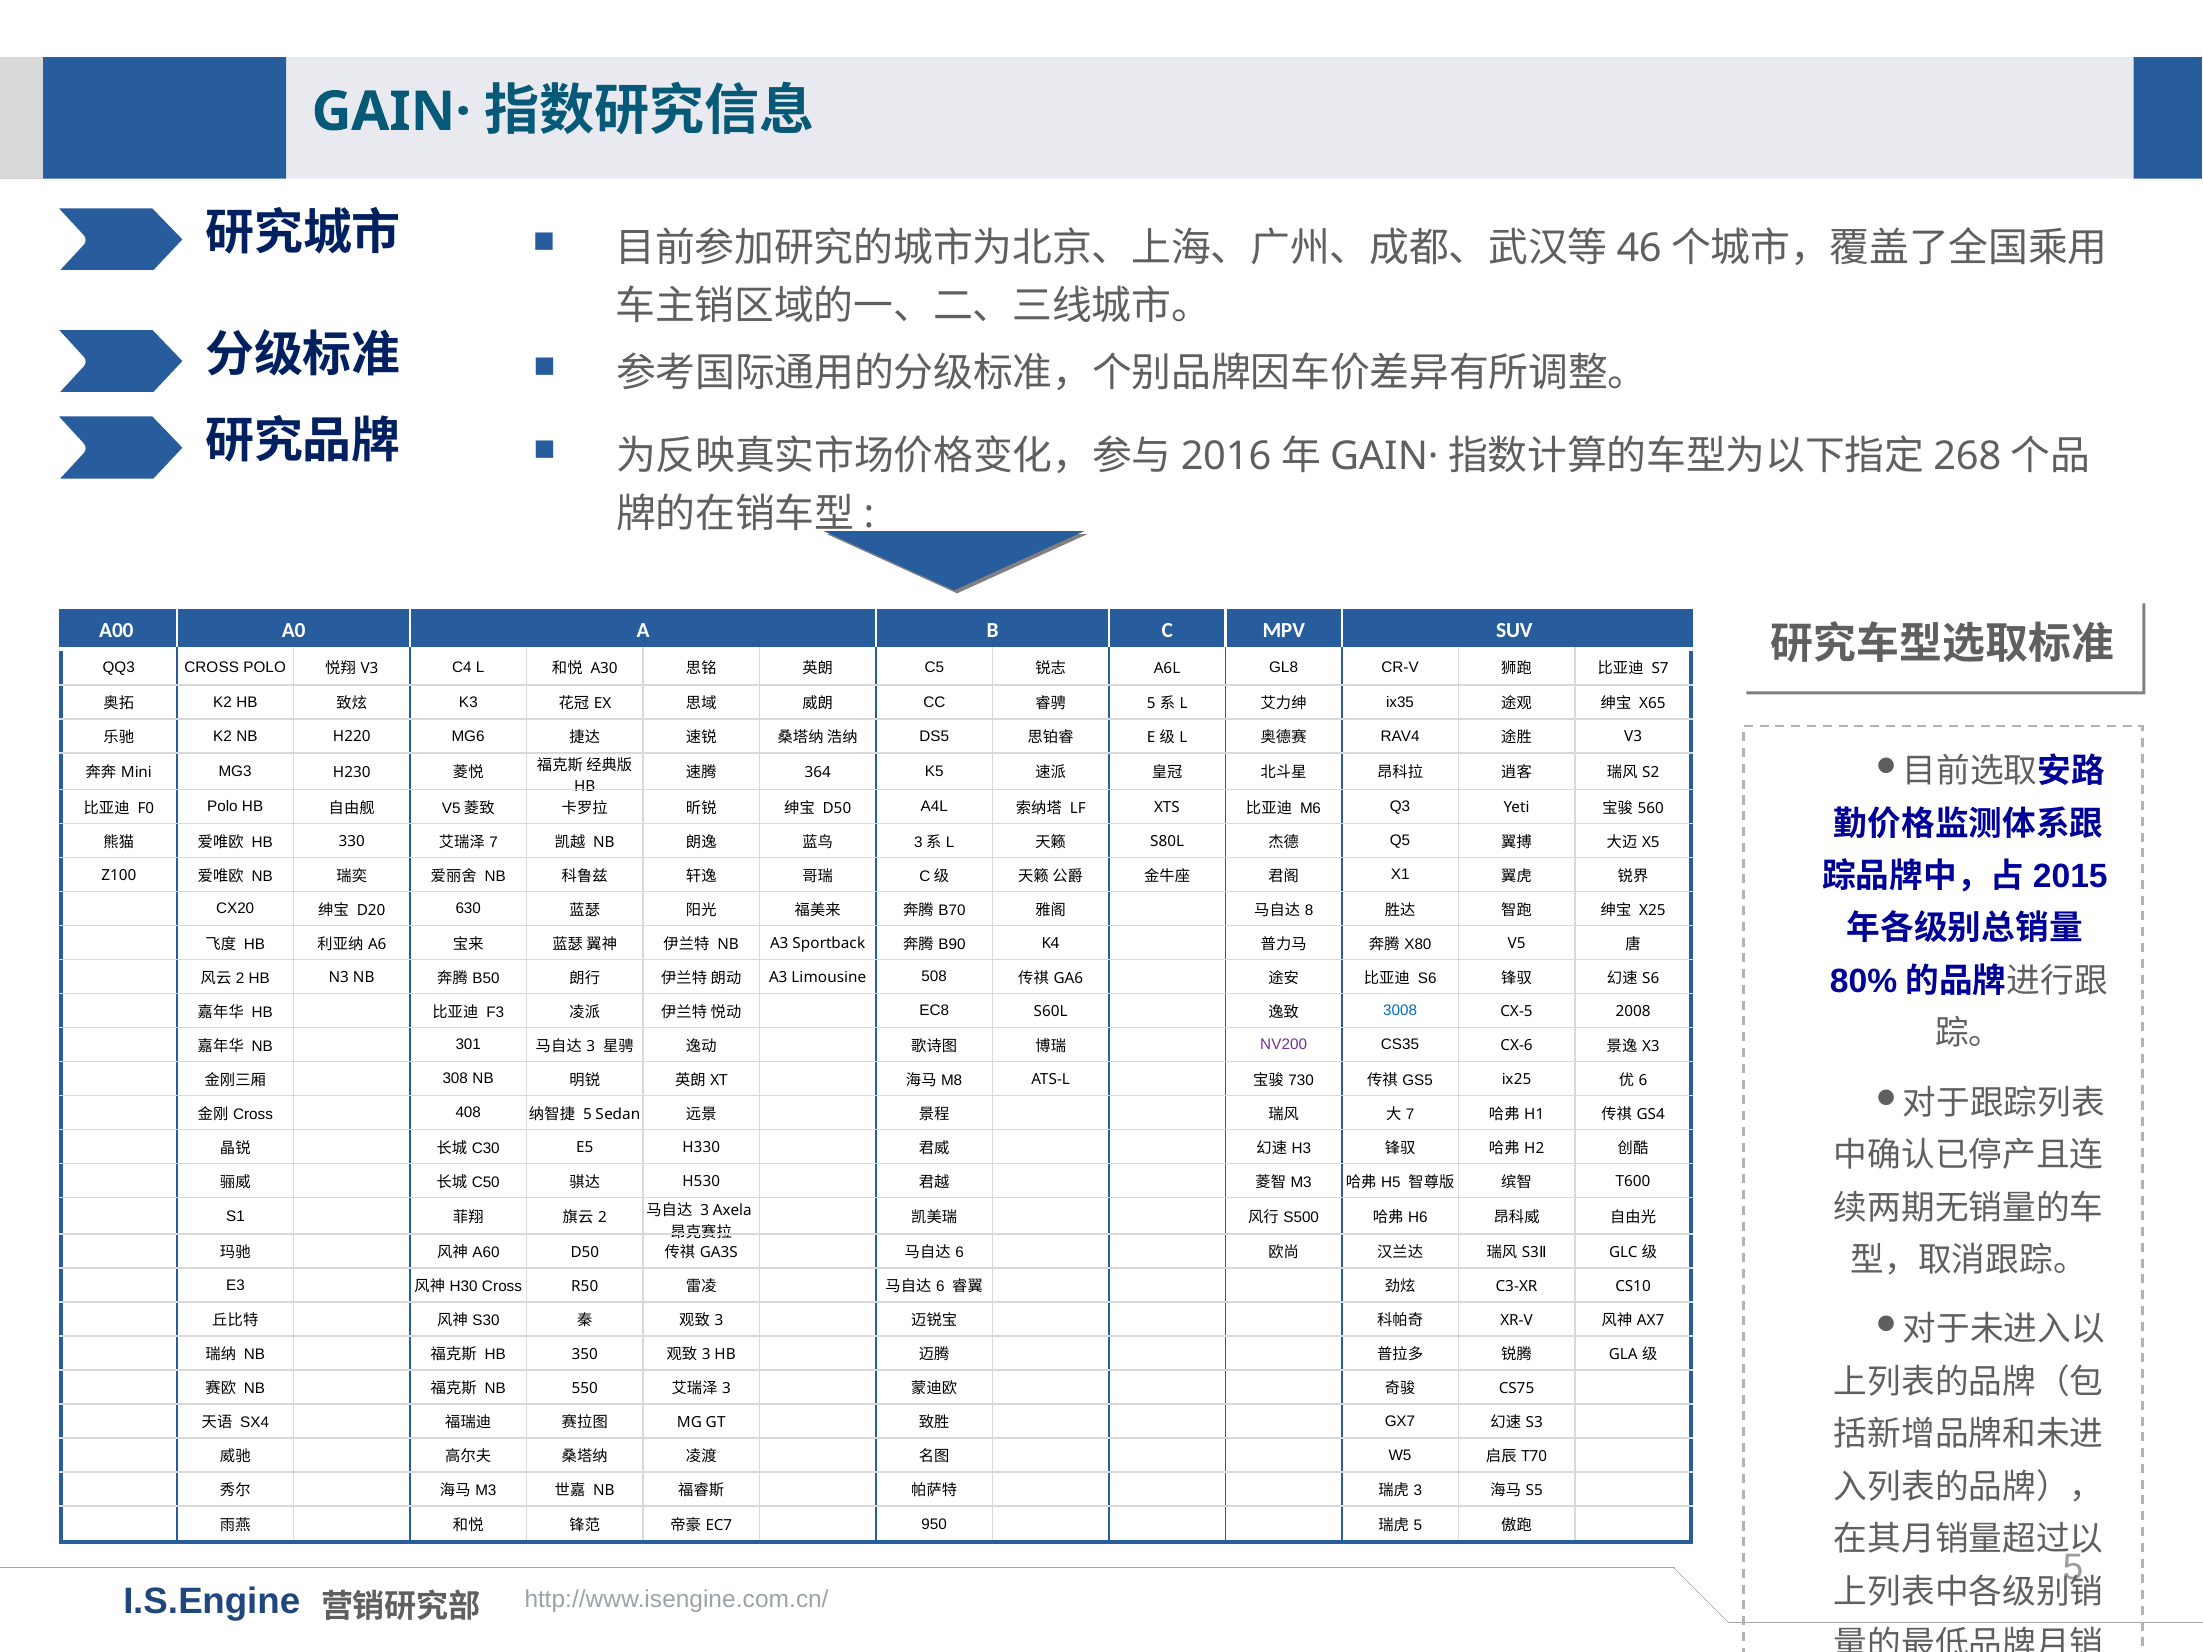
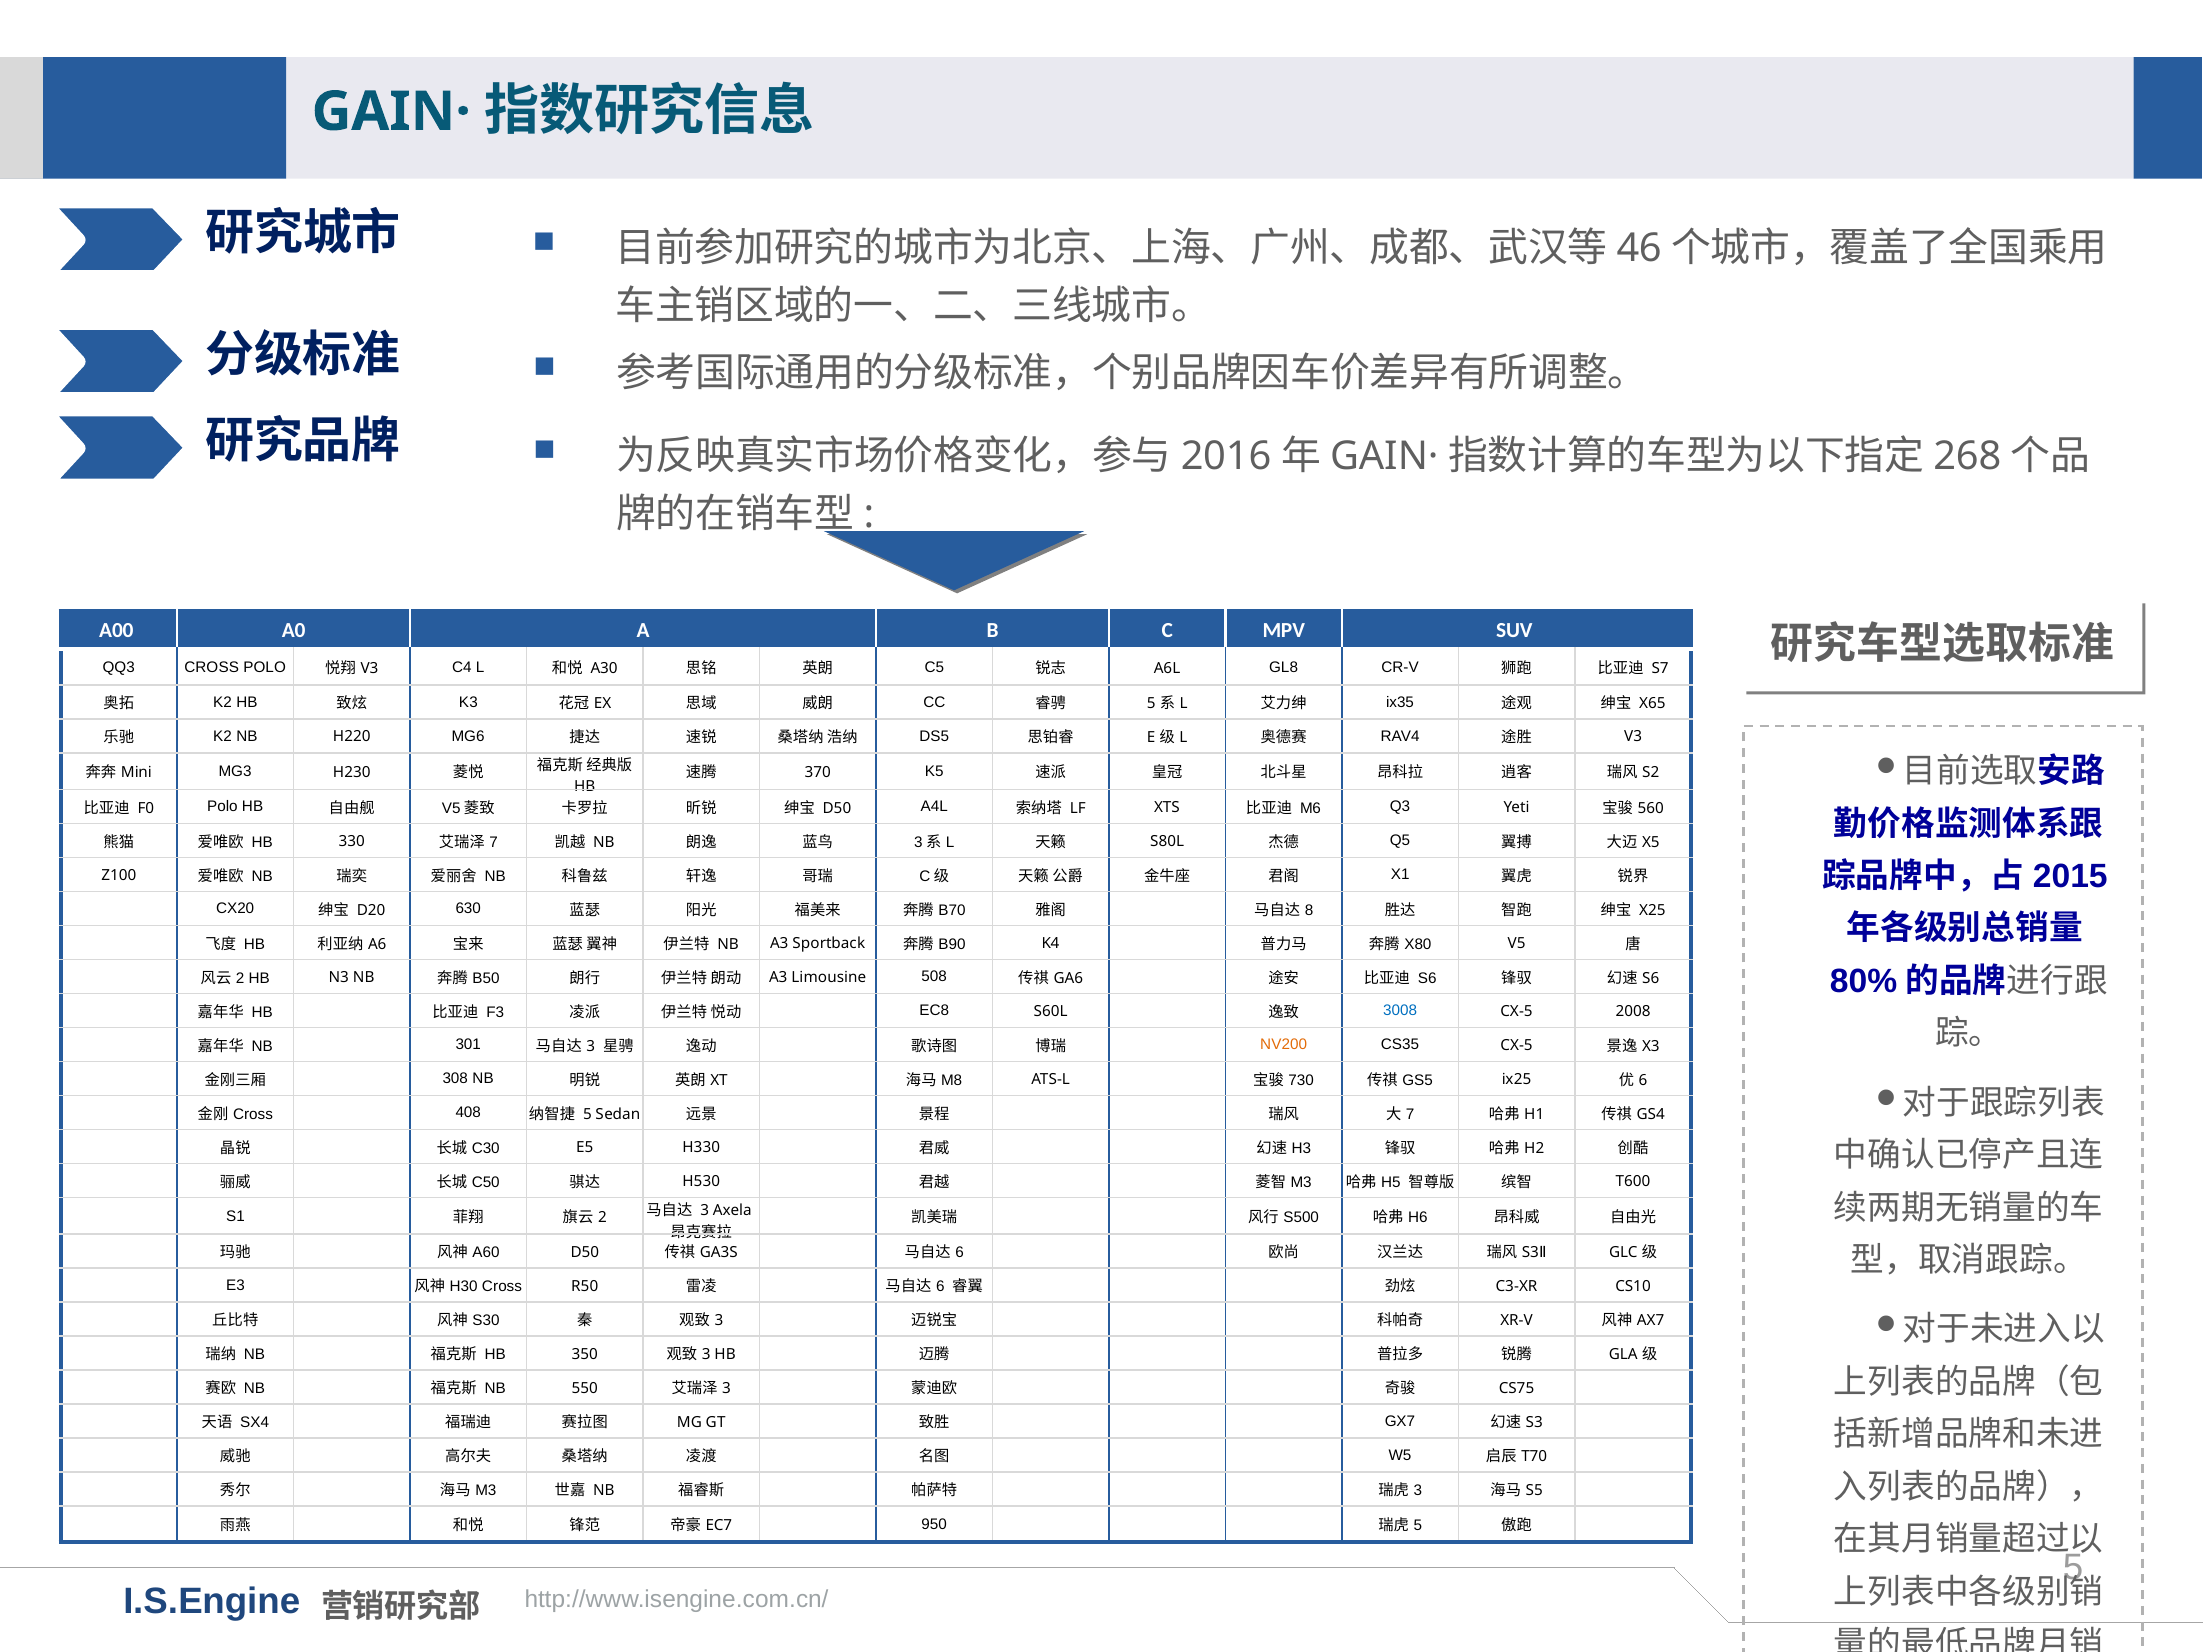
364: 364 -> 370 (818, 772)
NV200 colour: purple -> orange (1284, 1045)
CS35 CX-6: CX-6 -> CX-5 (1517, 1046)
